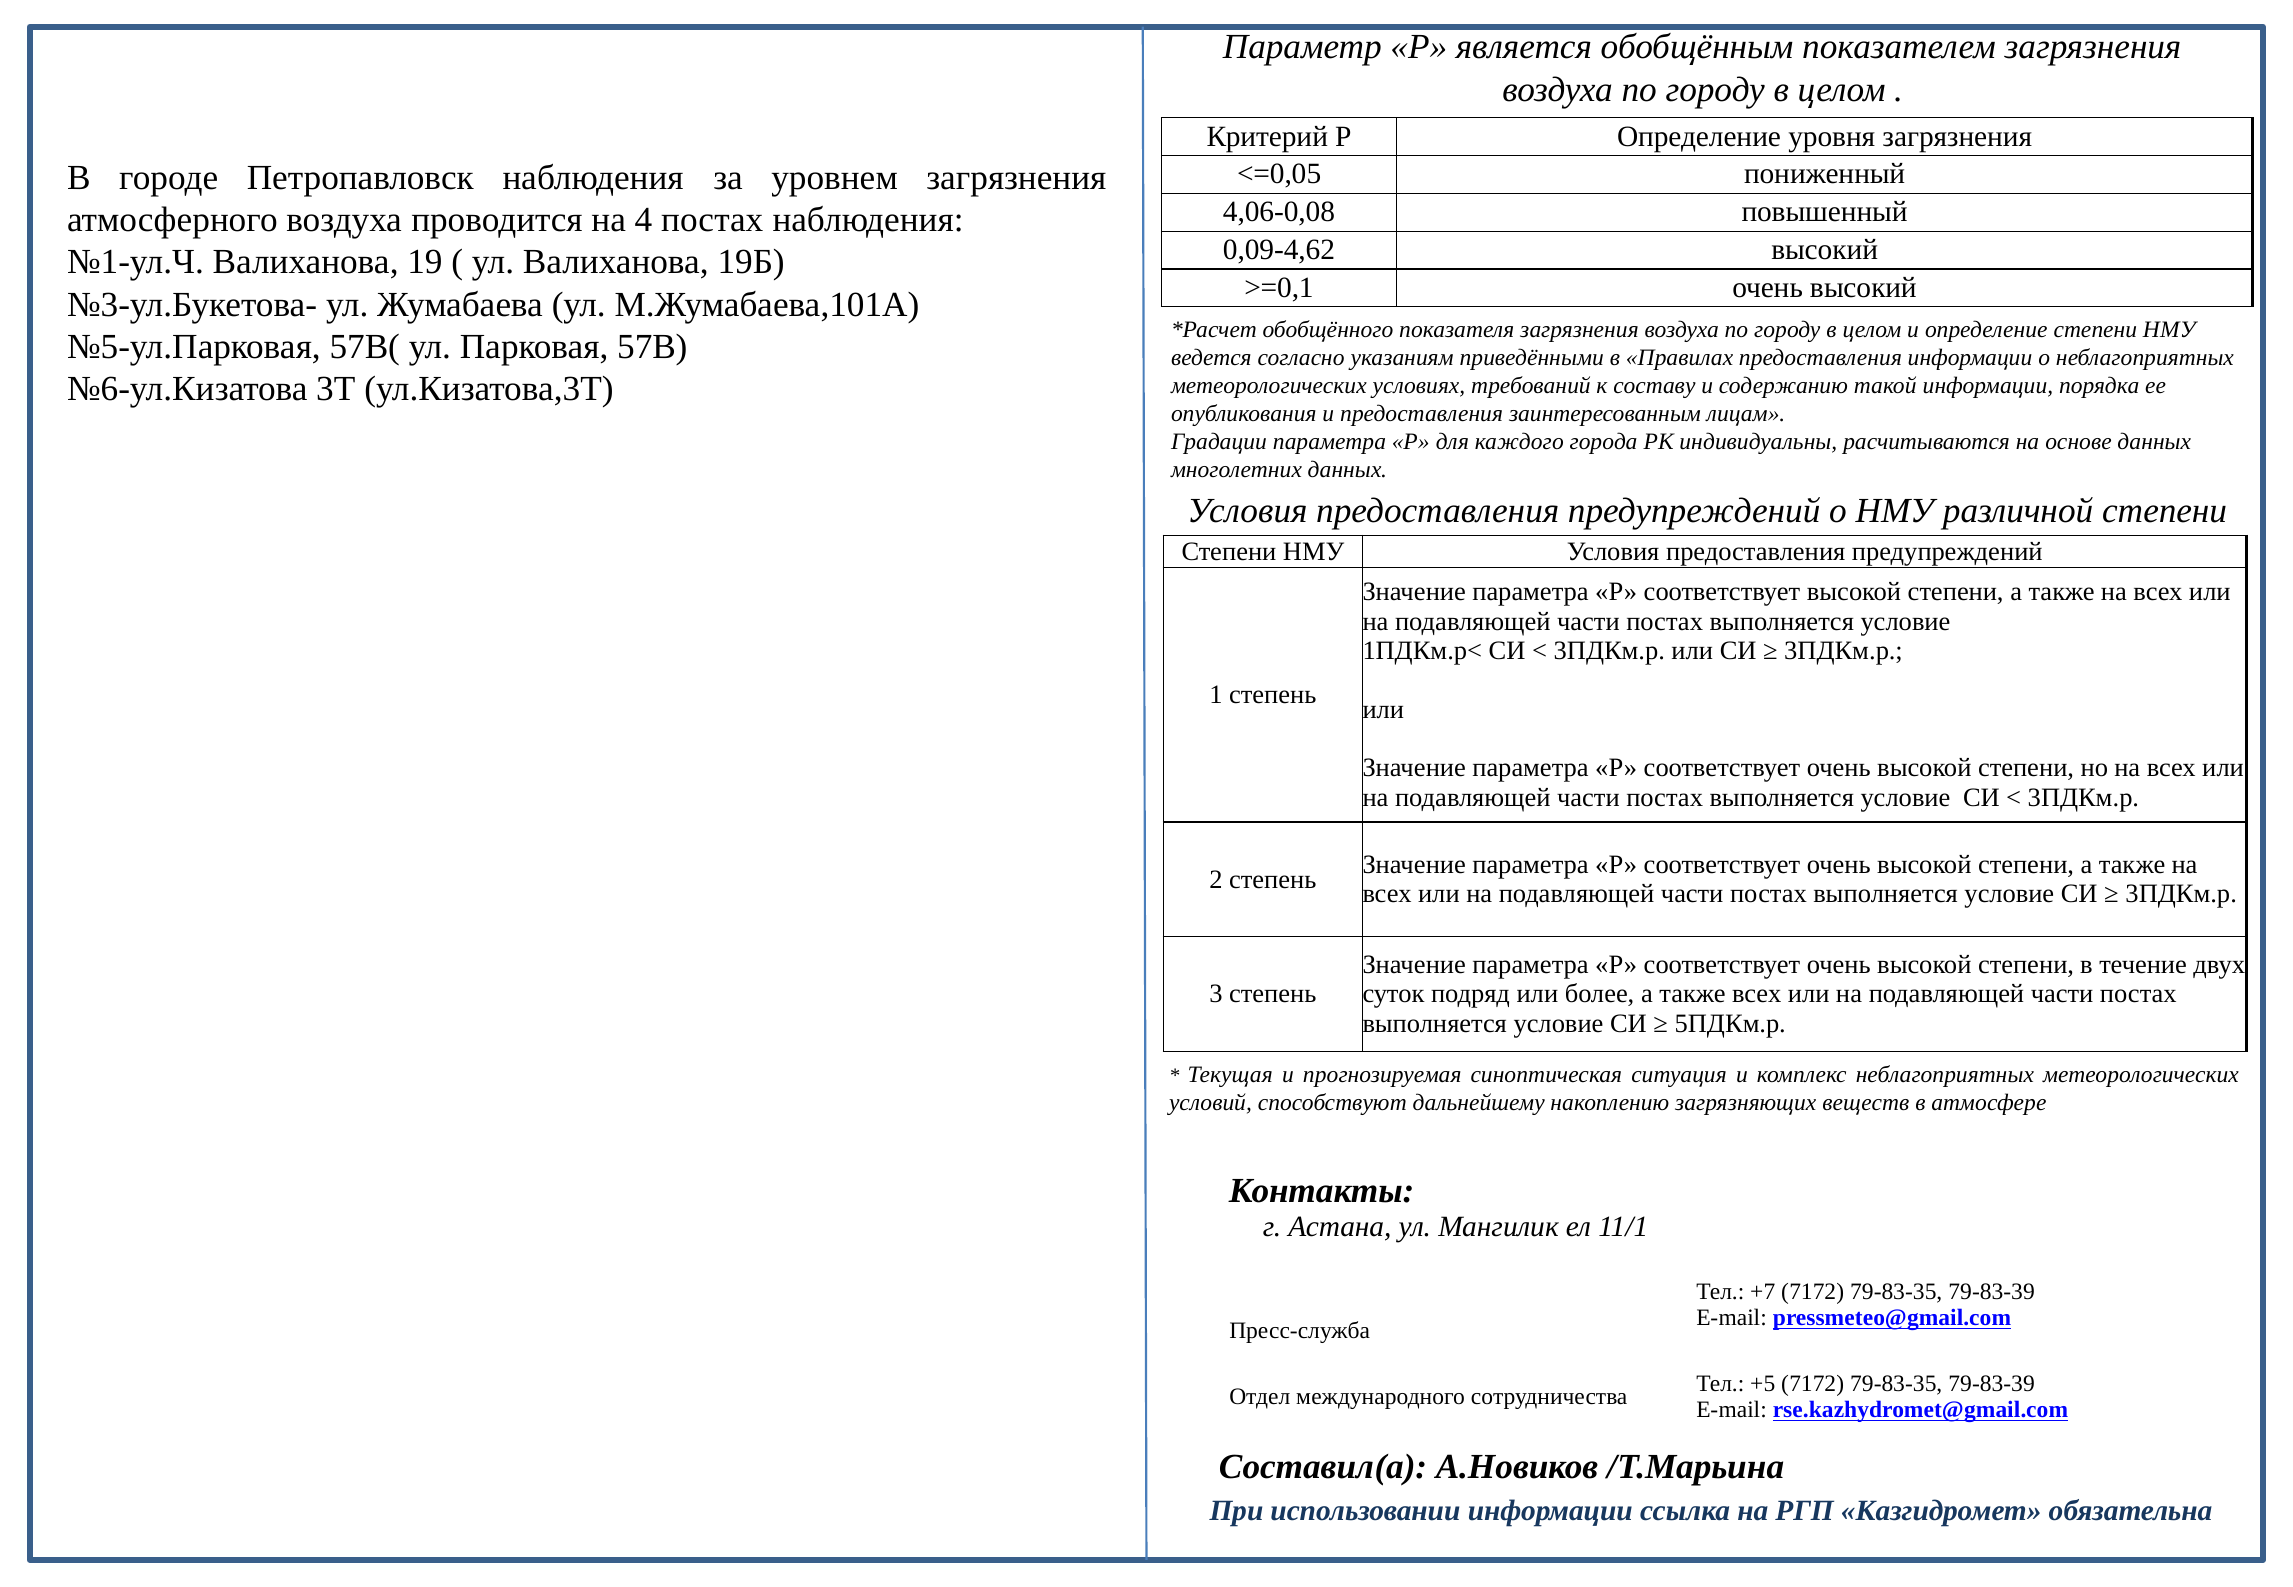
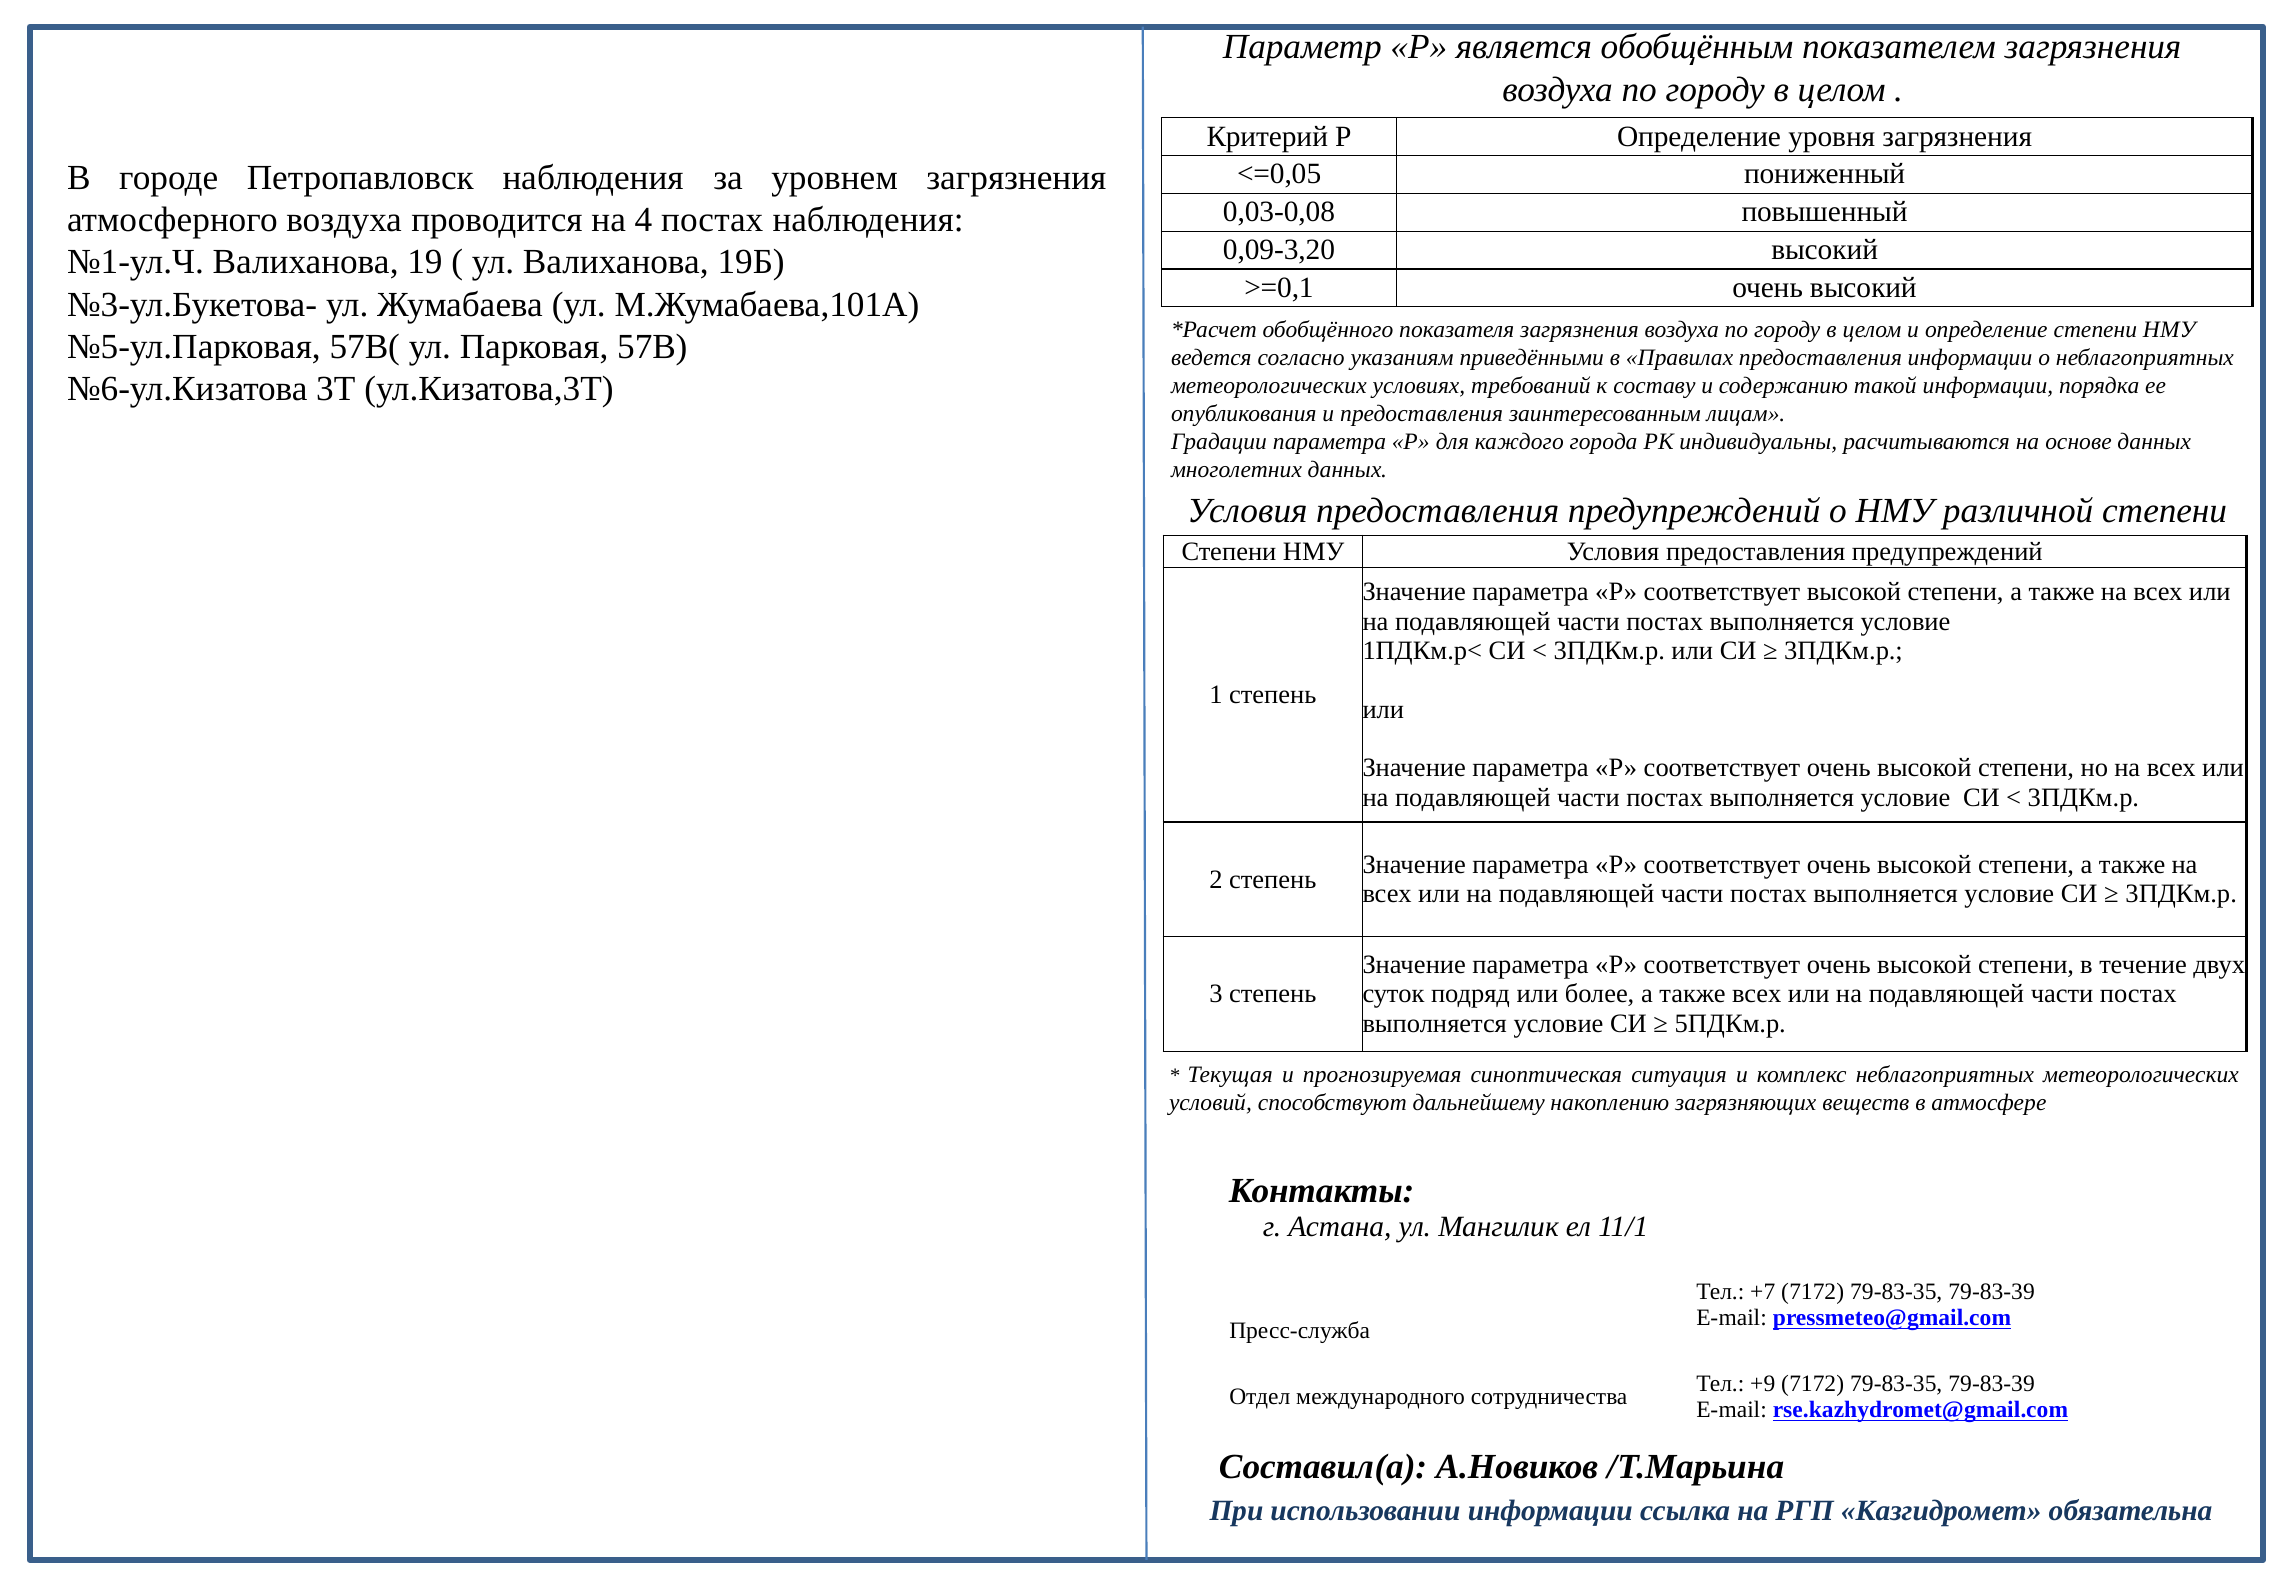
4,06-0,08: 4,06-0,08 -> 0,03-0,08 (1279, 212)
0,09-4,62: 0,09-4,62 -> 0,09-3,20 (1279, 250)
+5: +5 -> +9 (1763, 1384)
